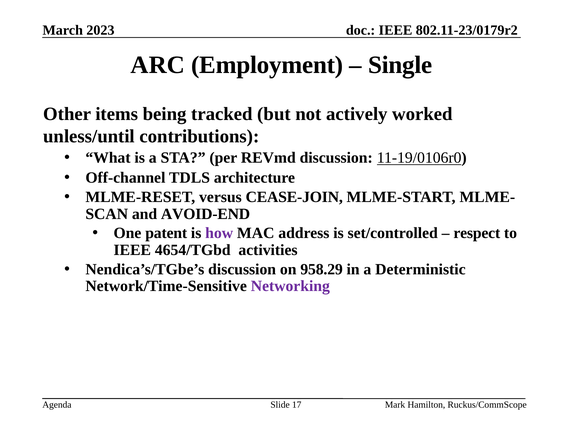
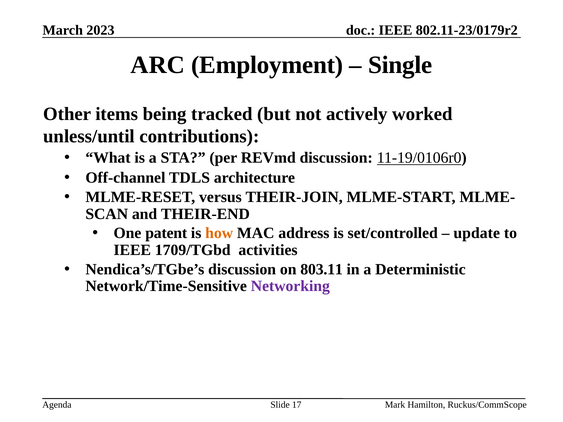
CEASE-JOIN: CEASE-JOIN -> THEIR-JOIN (294, 197)
AVOID-END: AVOID-END -> THEIR-END (205, 214)
how colour: purple -> orange (219, 233)
respect: respect -> update (477, 233)
4654/TGbd: 4654/TGbd -> 1709/TGbd (193, 250)
958.29: 958.29 -> 803.11 (322, 269)
